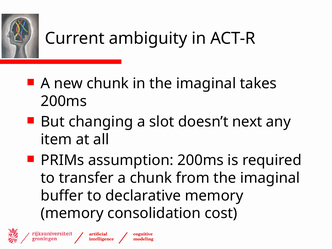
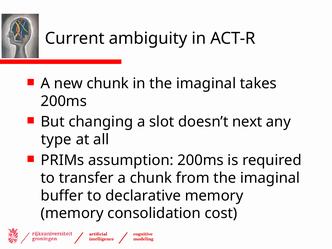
item: item -> type (56, 140)
